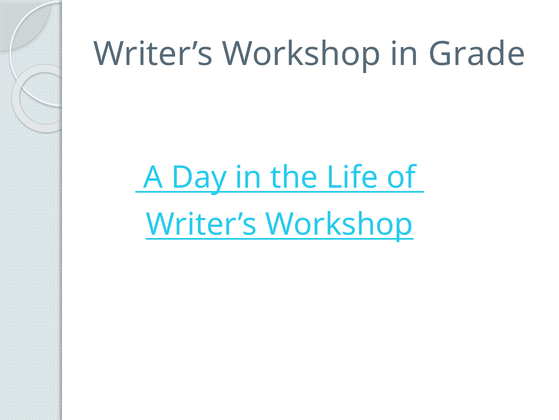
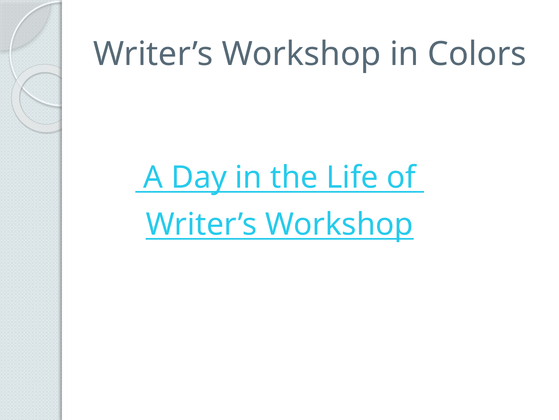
Grade: Grade -> Colors (477, 54)
